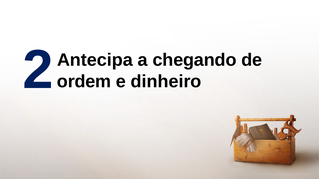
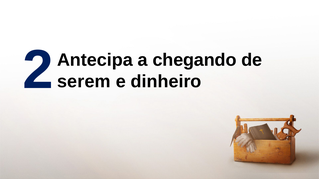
ordem: ordem -> serem (84, 82)
